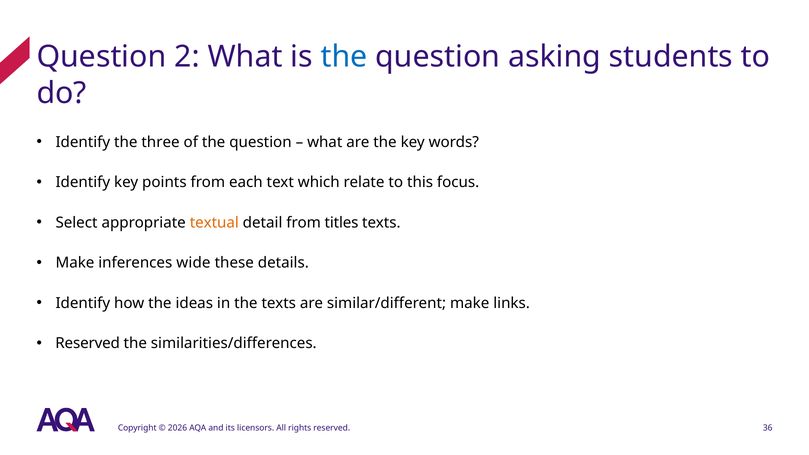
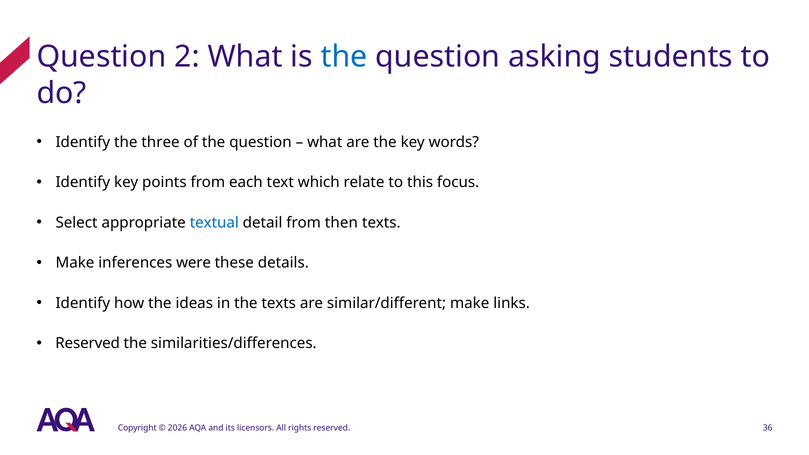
textual colour: orange -> blue (214, 223)
titles: titles -> then (341, 223)
wide: wide -> were (194, 263)
